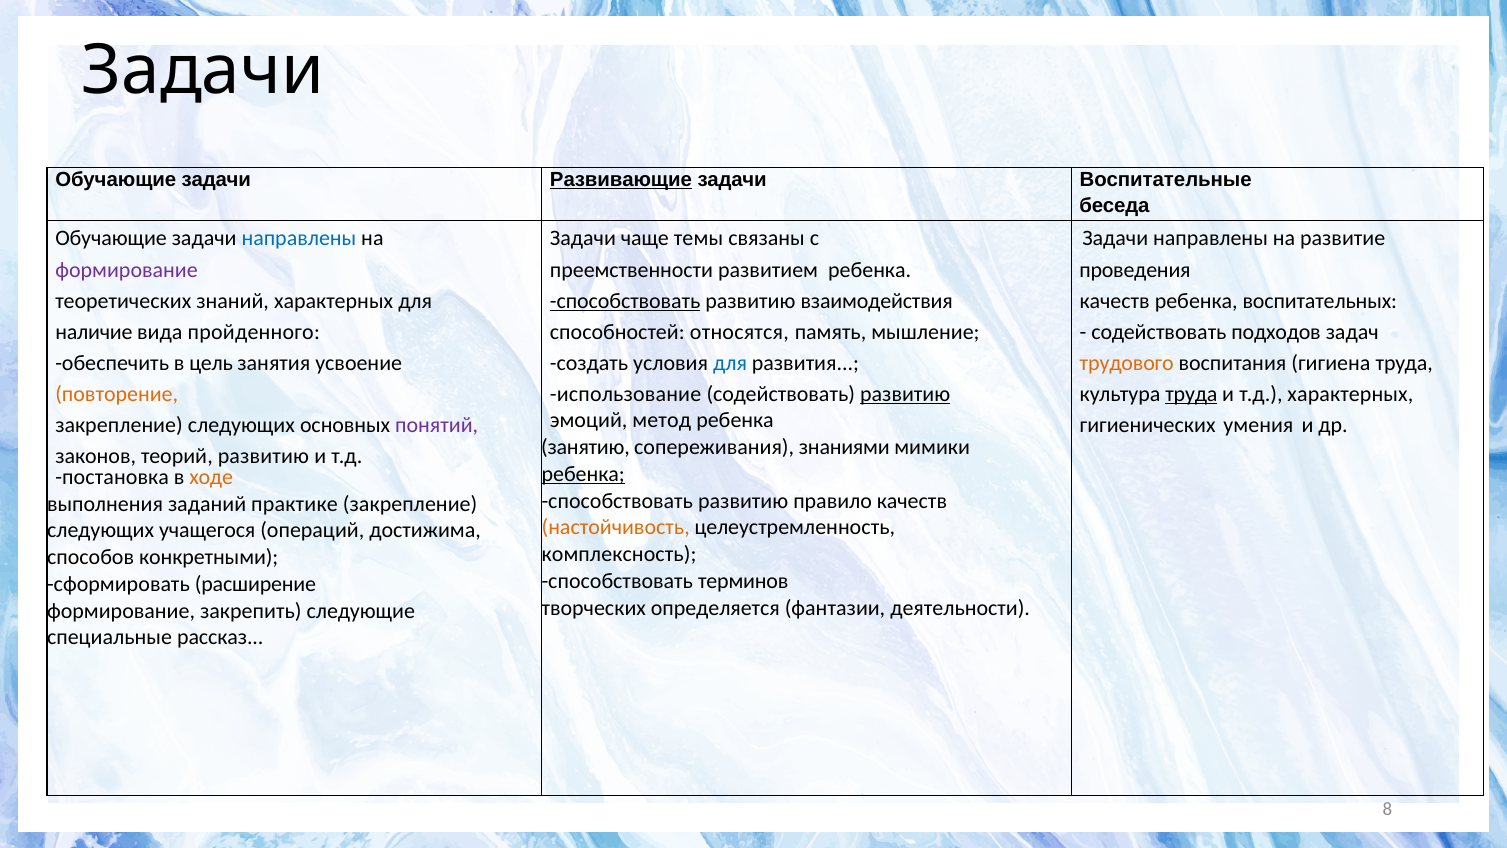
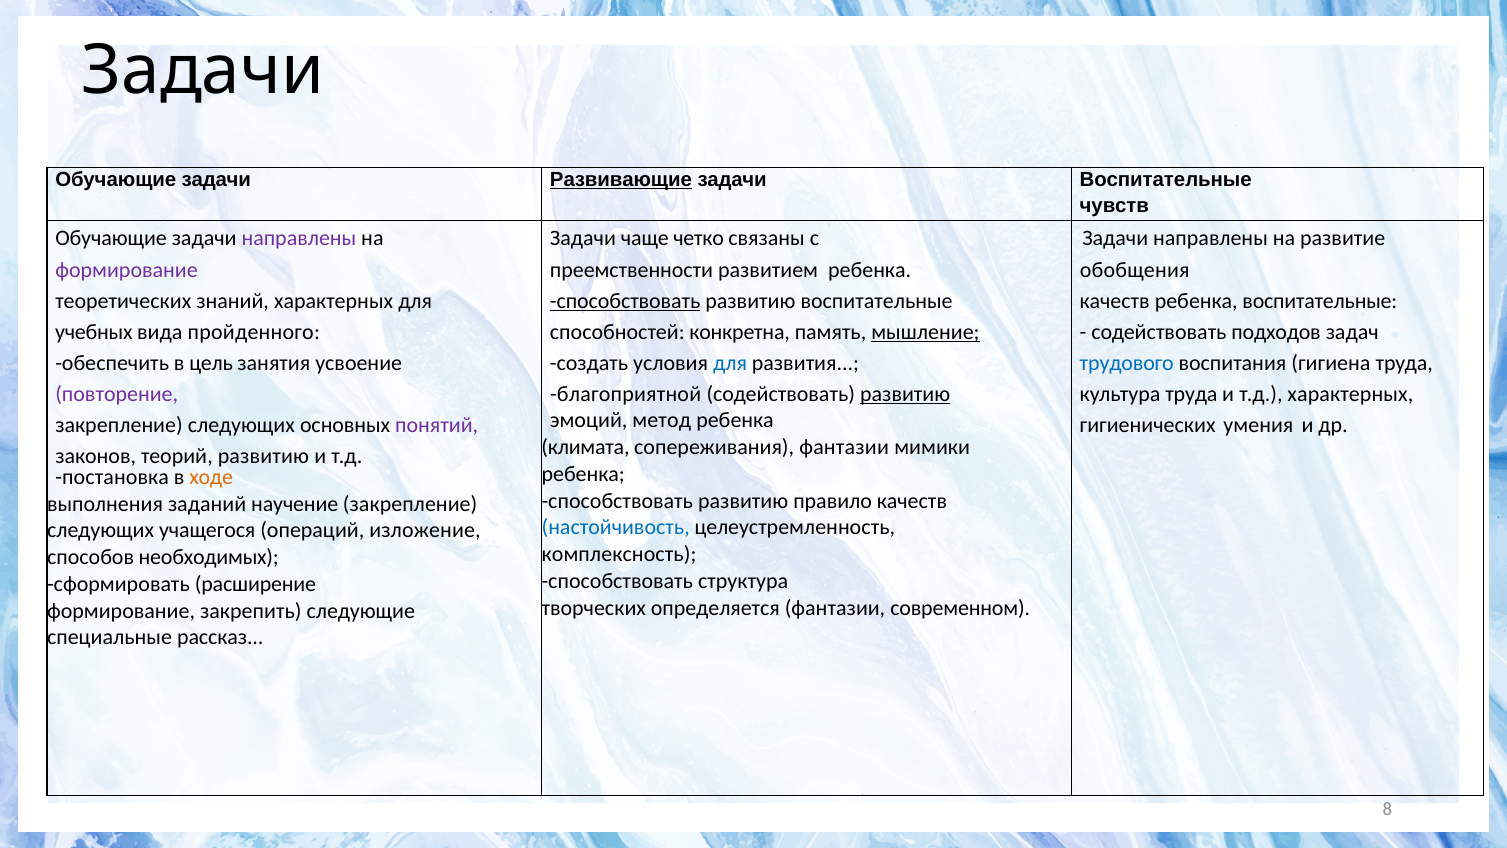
беседа: беседа -> чувств (1114, 206)
направлены colour: blue -> purple (299, 239)
темы: темы -> четко (699, 239)
проведения: проведения -> обобщения (1135, 270)
развитию взаимодействия: взаимодействия -> воспитательные (877, 301)
ребенка воспитательных: воспитательных -> воспитательные (1320, 301)
наличие: наличие -> учебных (94, 332)
относятся: относятся -> конкретна (740, 332)
мышление underline: none -> present (925, 332)
трудового colour: orange -> blue (1127, 363)
повторение colour: orange -> purple (117, 394)
использование: использование -> благоприятной (626, 394)
труда underline: present -> none (1191, 394)
занятию: занятию -> климата (585, 447)
сопереживания знаниями: знаниями -> фантазии (844, 447)
ребенка underline: present -> none (583, 474)
практике: практике -> научение (295, 504)
настойчивость colour: orange -> blue (616, 527)
достижима: достижима -> изложение (425, 530)
конкретными: конкретными -> необходимых (209, 557)
терминов: терминов -> структура (743, 581)
деятельности: деятельности -> современном (960, 608)
